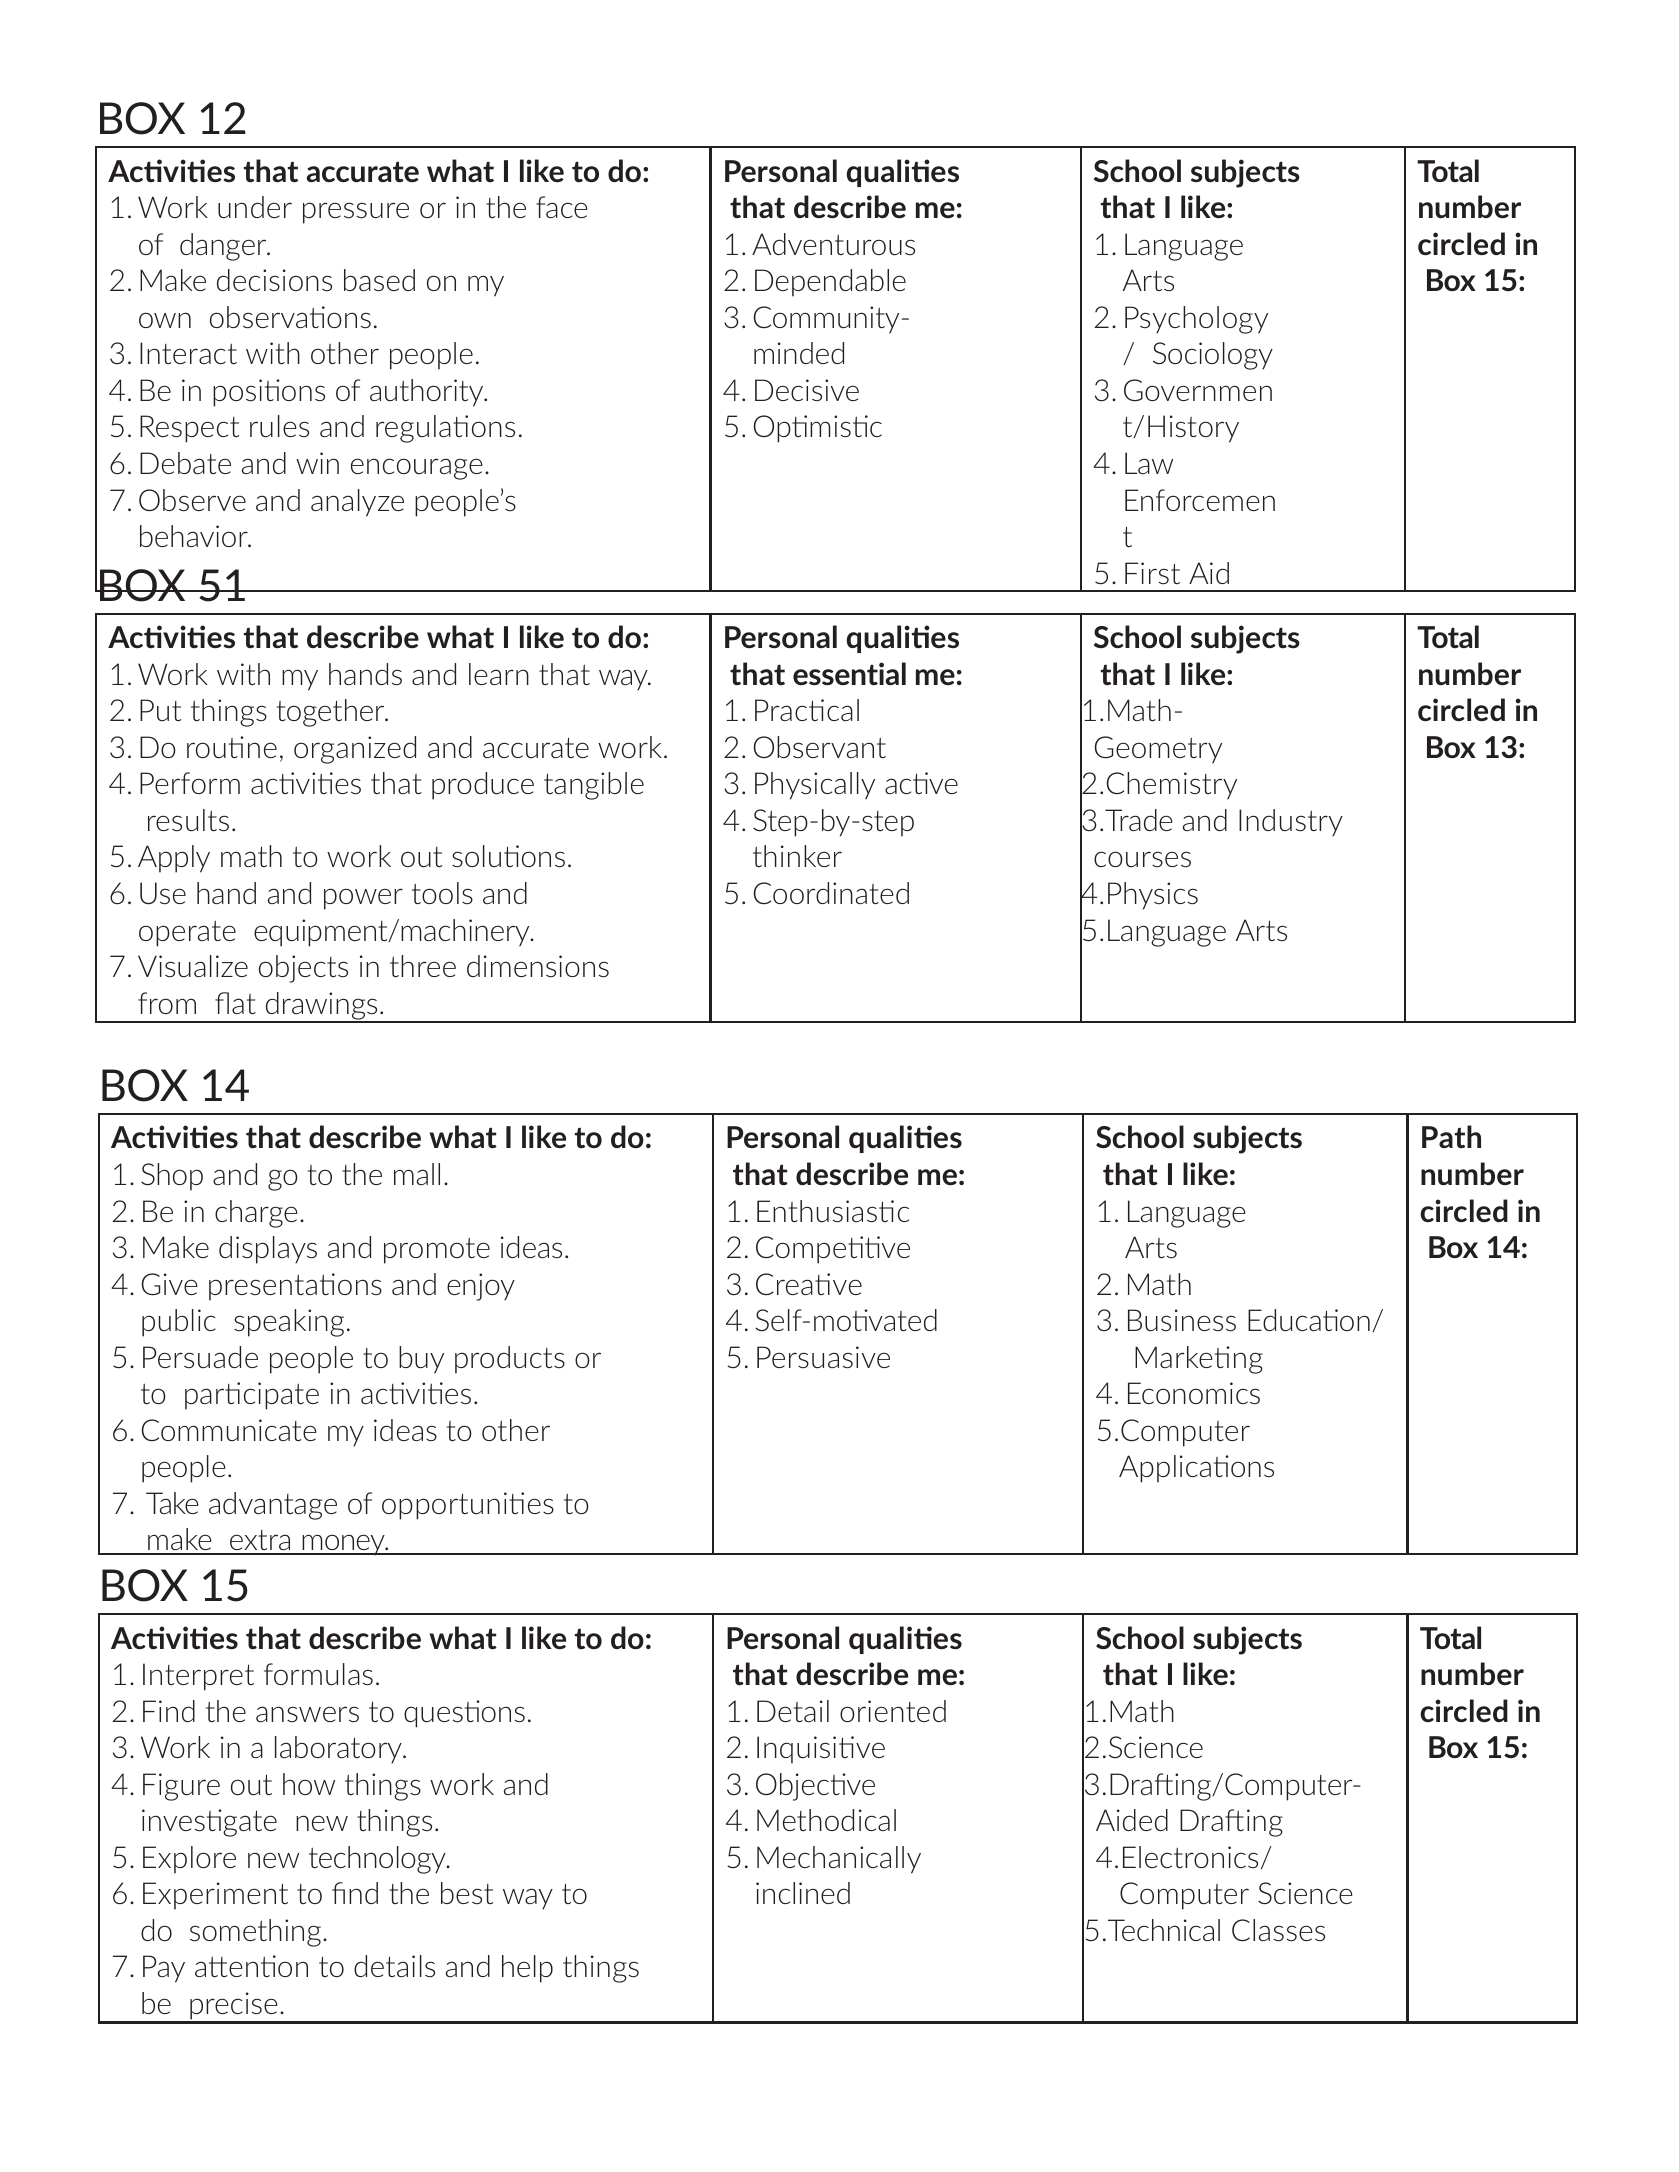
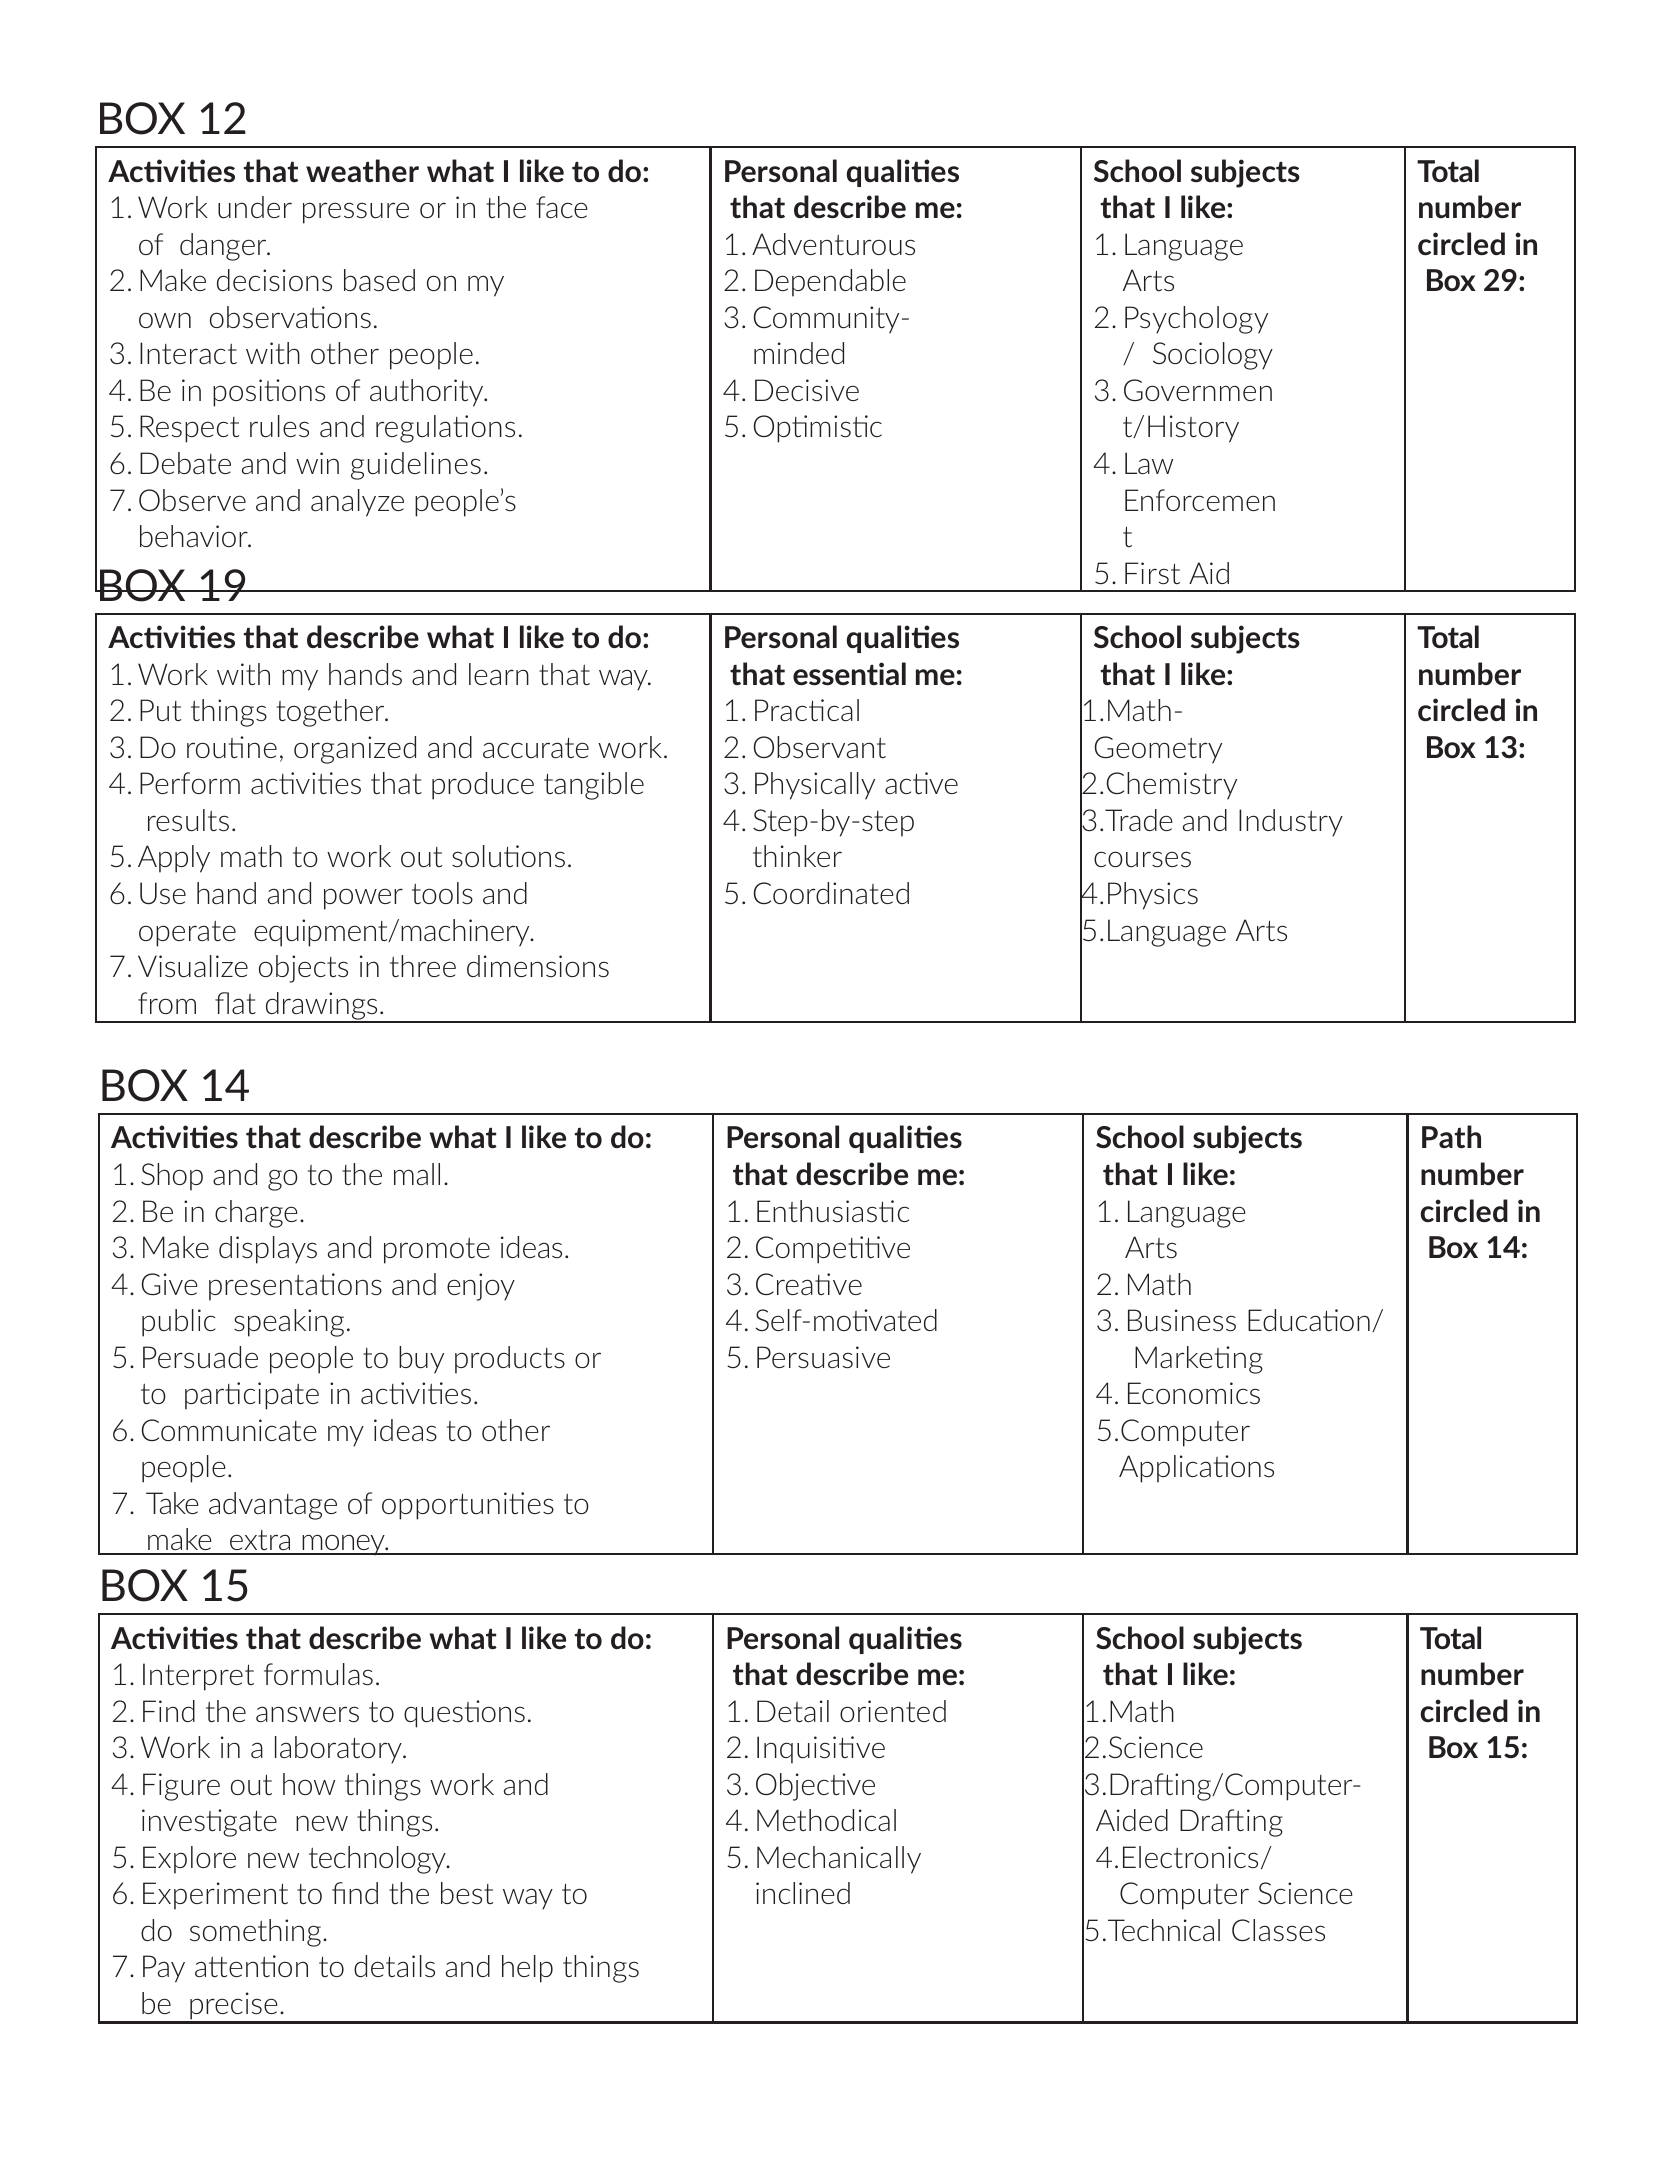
that accurate: accurate -> weather (363, 172)
15: 15 -> 29 (1504, 282)
encourage: encourage -> guidelines (420, 465)
51: 51 -> 19 (223, 587)
